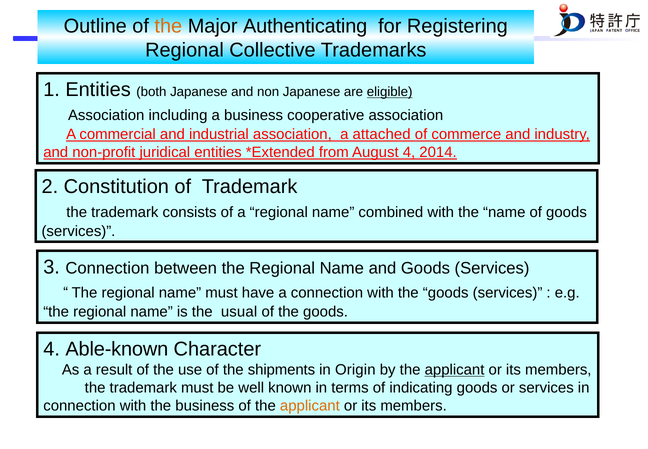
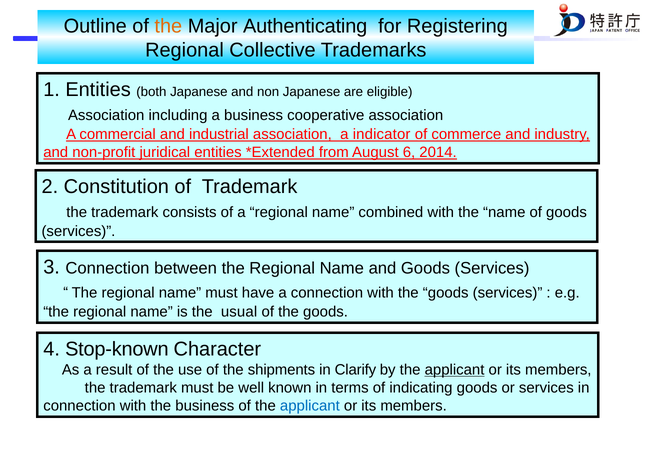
eligible underline: present -> none (390, 92)
attached: attached -> indicator (382, 134)
August 4: 4 -> 6 (409, 152)
Able-known: Able-known -> Stop-known (117, 349)
Origin: Origin -> Clarify (355, 369)
applicant colour: orange -> blue (310, 405)
